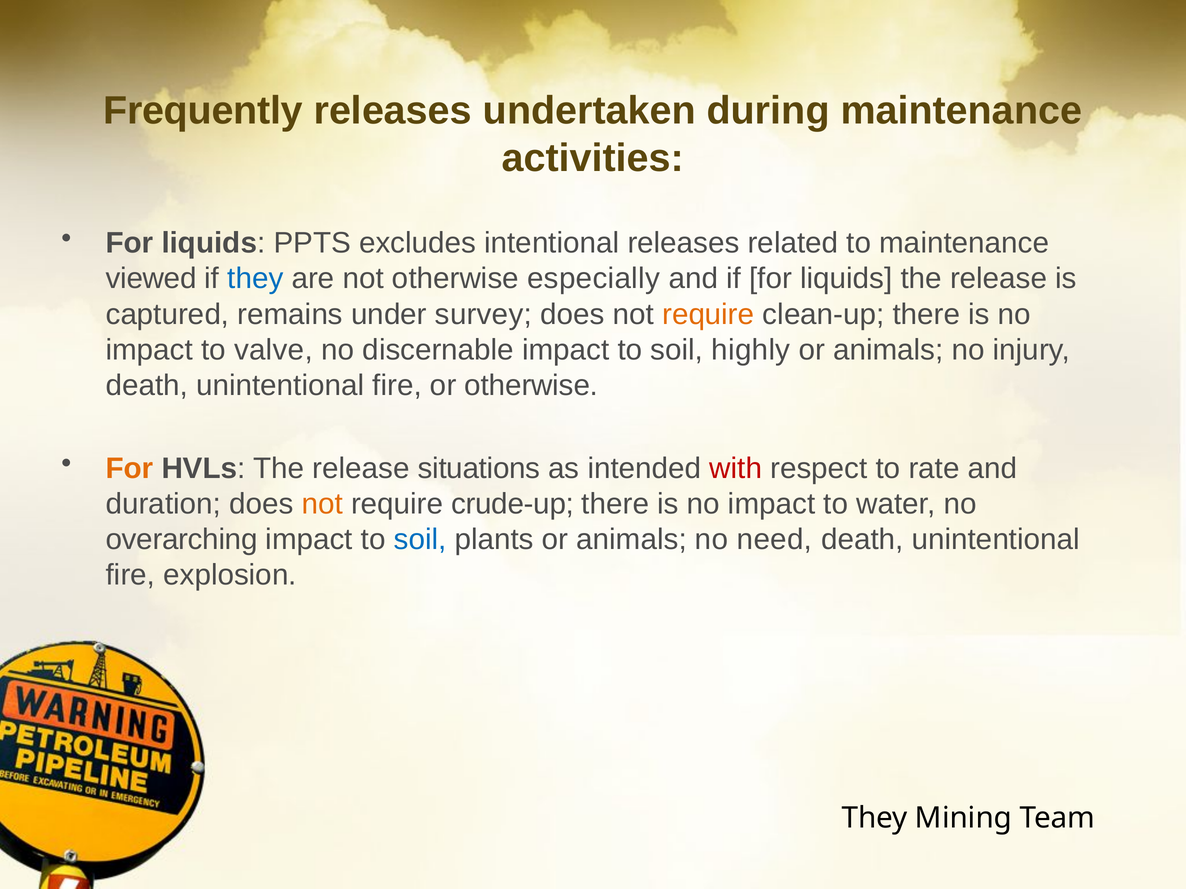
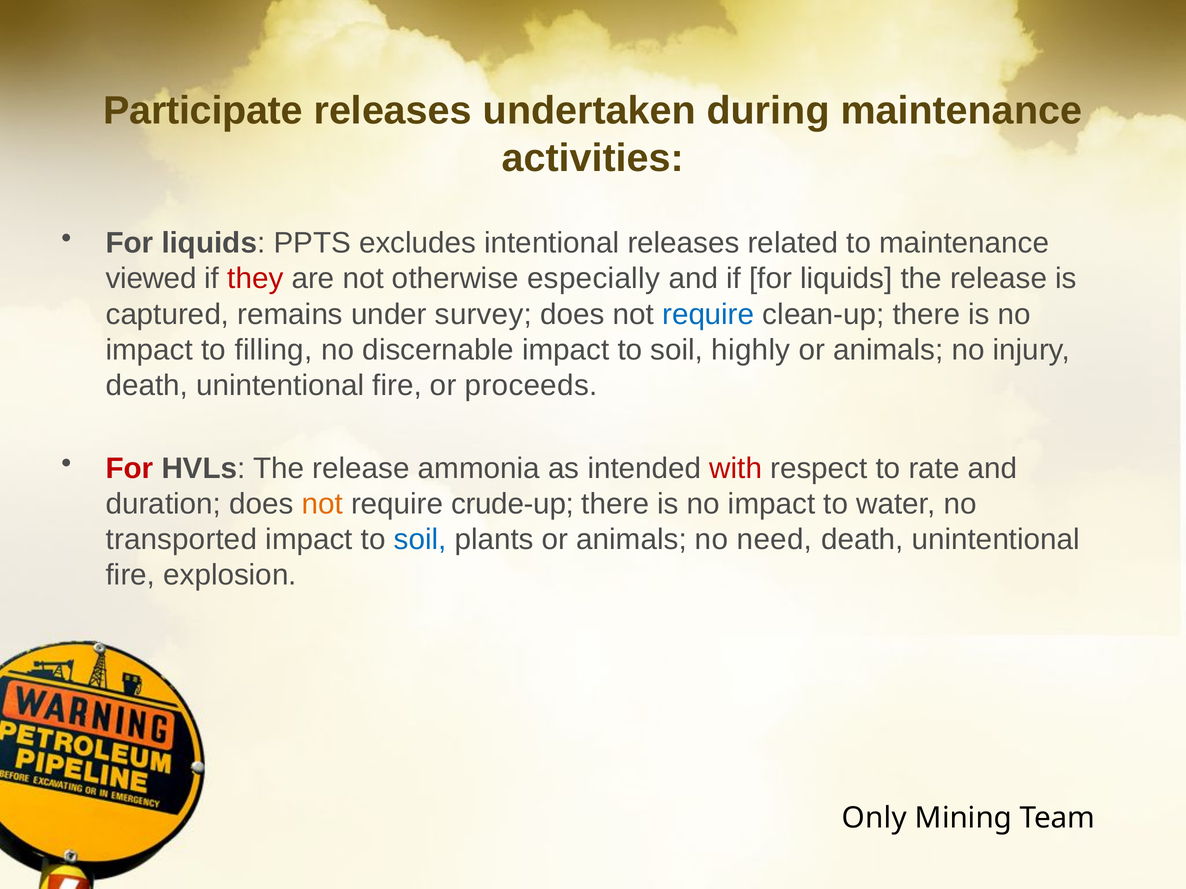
Frequently: Frequently -> Participate (203, 111)
they colour: blue -> red (255, 279)
require colour: orange -> blue (708, 314)
valve: valve -> filling (273, 350)
or otherwise: otherwise -> proceeds (531, 386)
For colour: orange -> red (130, 469)
situations: situations -> ammonia (479, 469)
overarching: overarching -> transported (181, 540)
They: They -> Only (874, 819)
